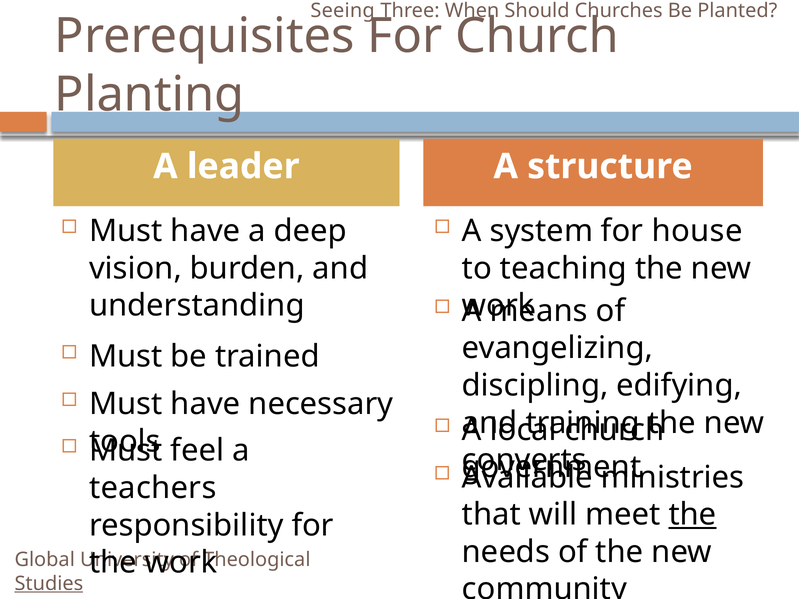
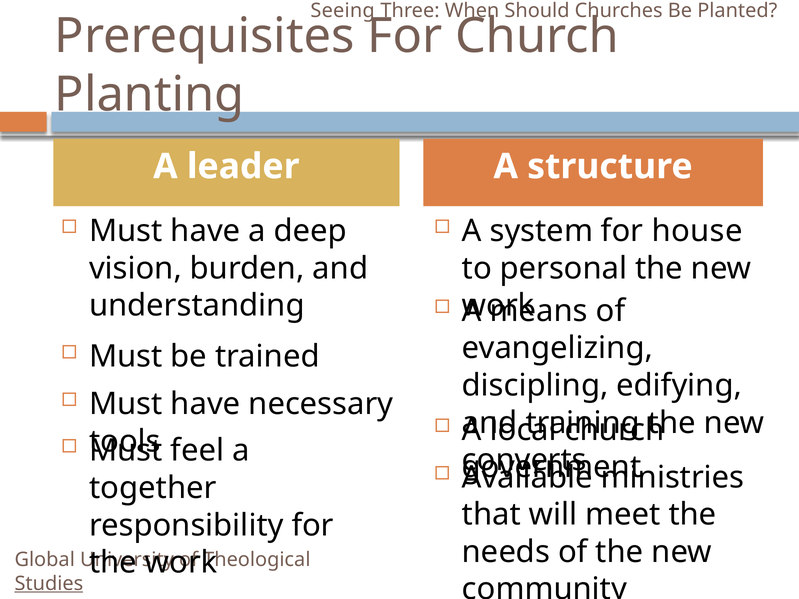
teaching: teaching -> personal (564, 268)
teachers: teachers -> together (153, 488)
the underline: present -> none (693, 515)
